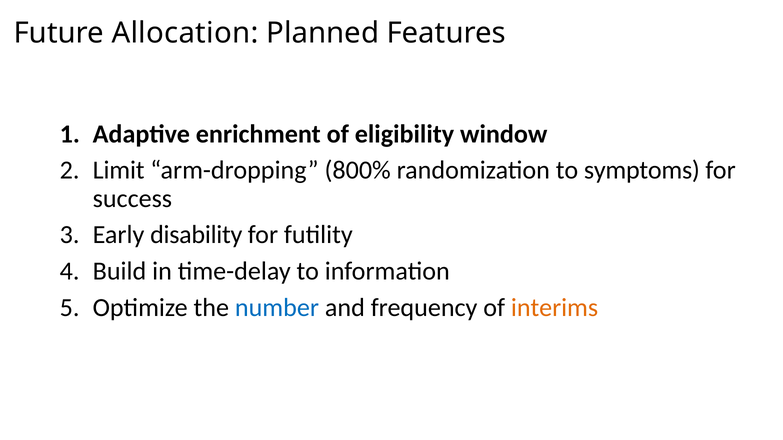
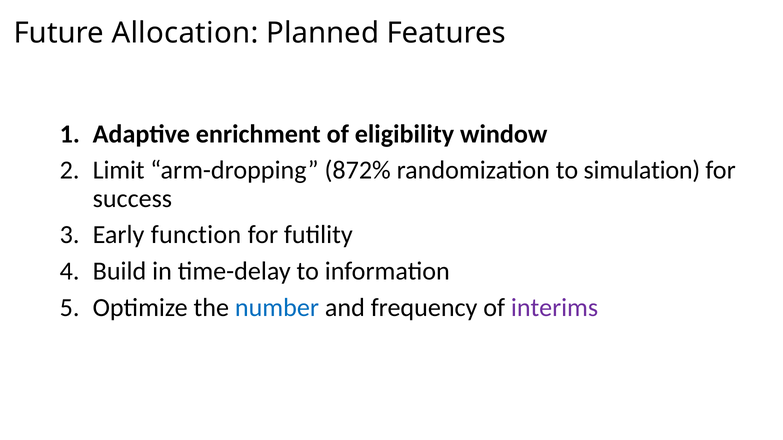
800%: 800% -> 872% (358, 170)
symptoms: symptoms -> simulation (642, 170)
disability: disability -> function (196, 235)
interims colour: orange -> purple (555, 308)
